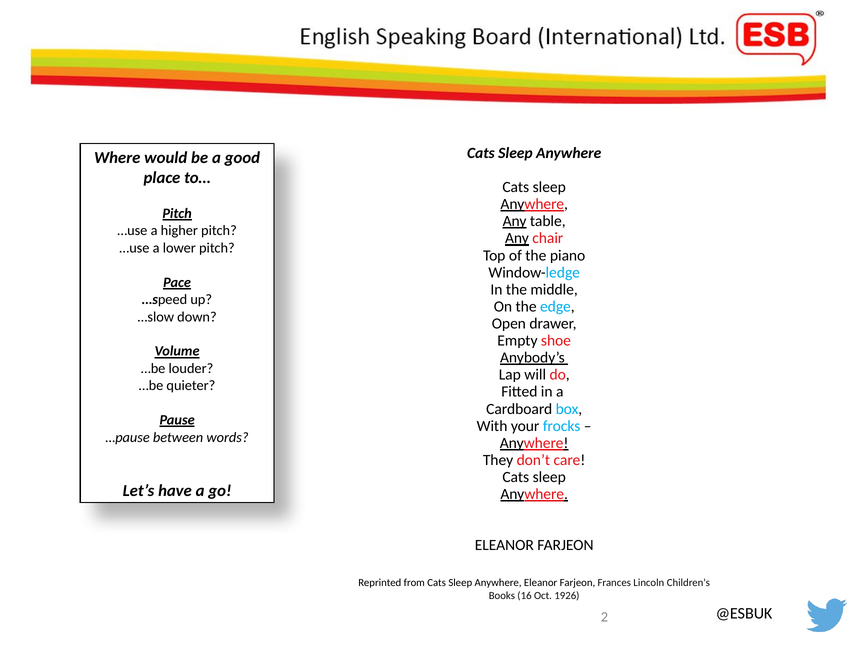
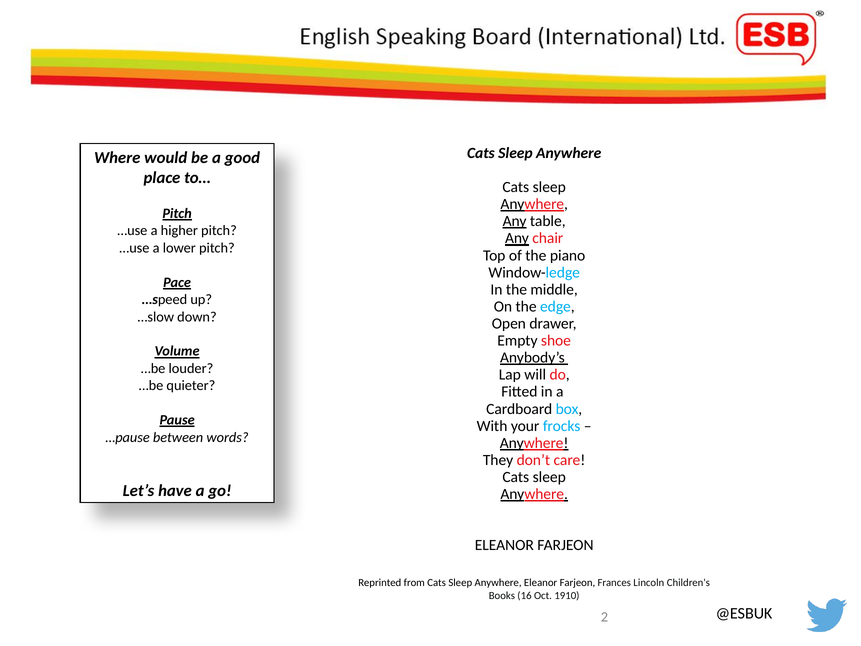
1926: 1926 -> 1910 (567, 595)
